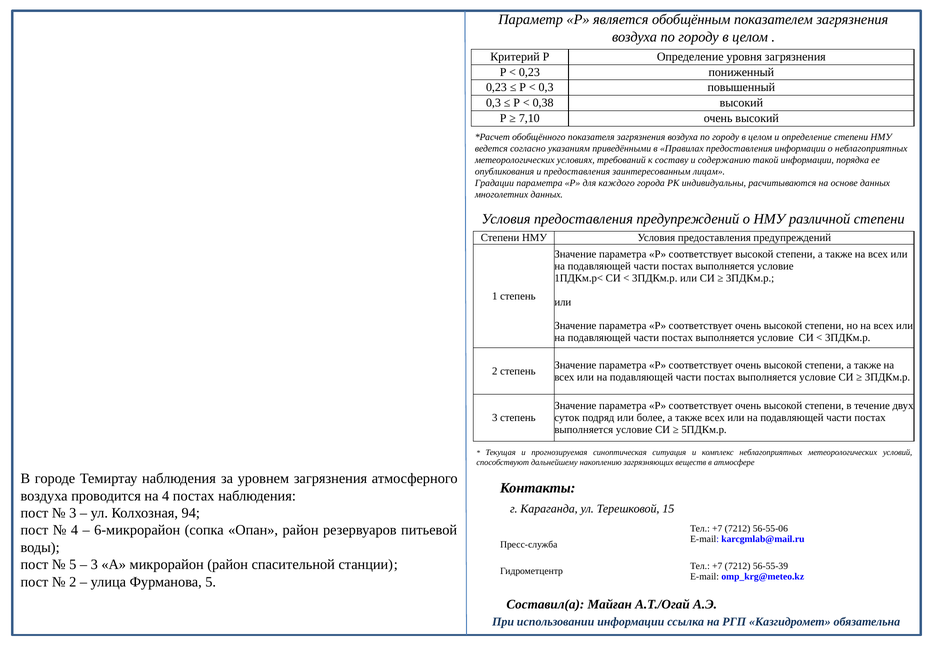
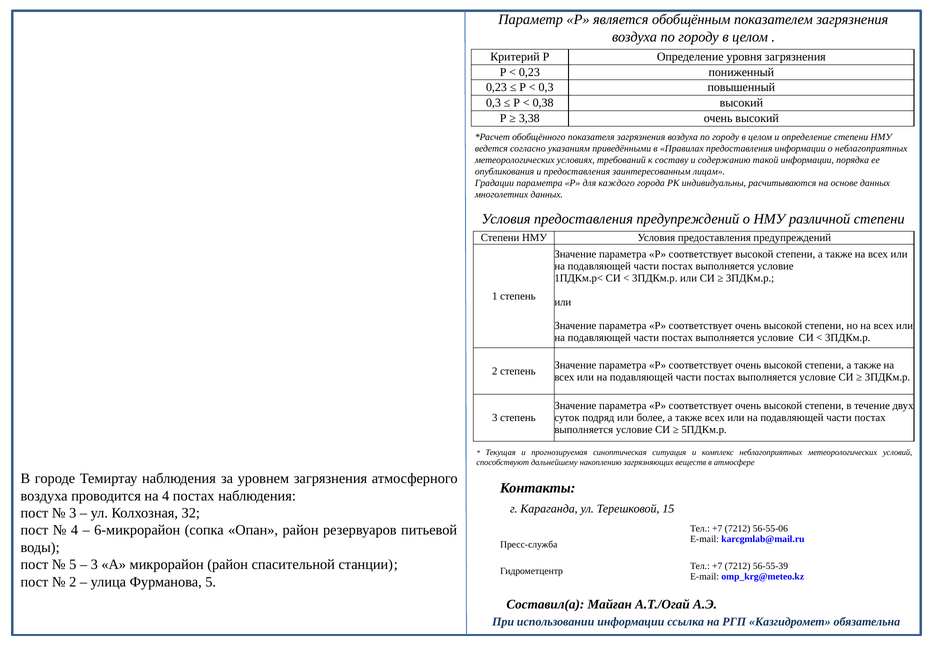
7,10: 7,10 -> 3,38 (529, 118)
94: 94 -> 32 (191, 513)
